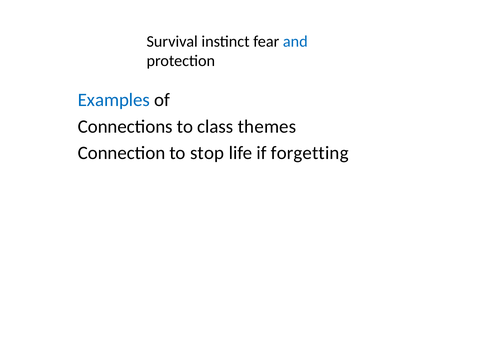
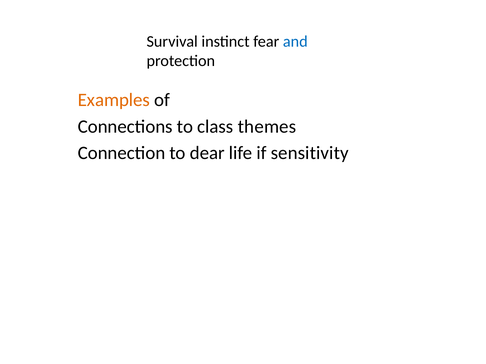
Examples colour: blue -> orange (114, 100)
stop: stop -> dear (207, 153)
forgetting: forgetting -> sensitivity (310, 153)
